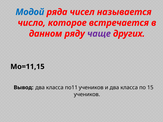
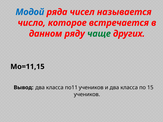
чаще colour: purple -> green (99, 34)
